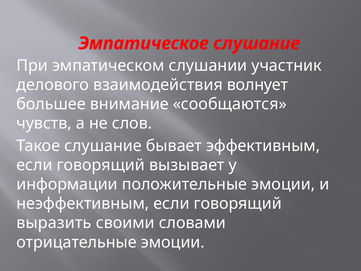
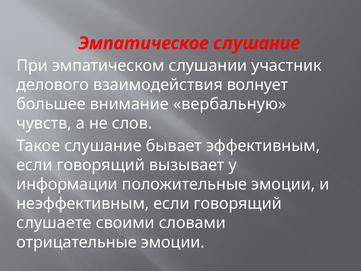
сообщаются: сообщаются -> вербальную (230, 104)
выразить: выразить -> слушаете (54, 223)
